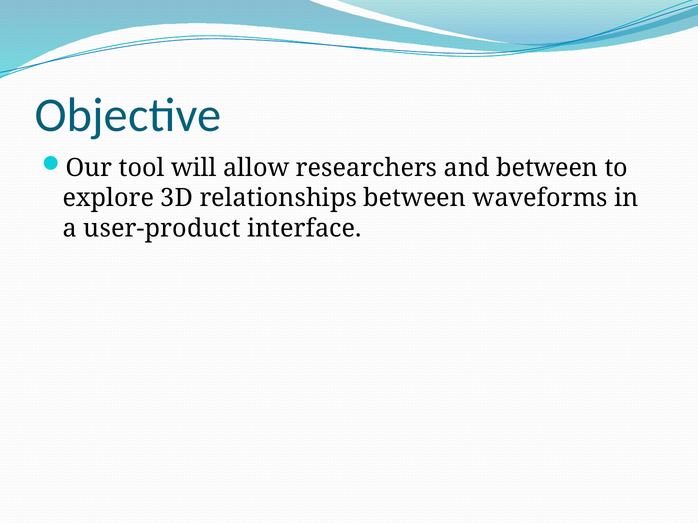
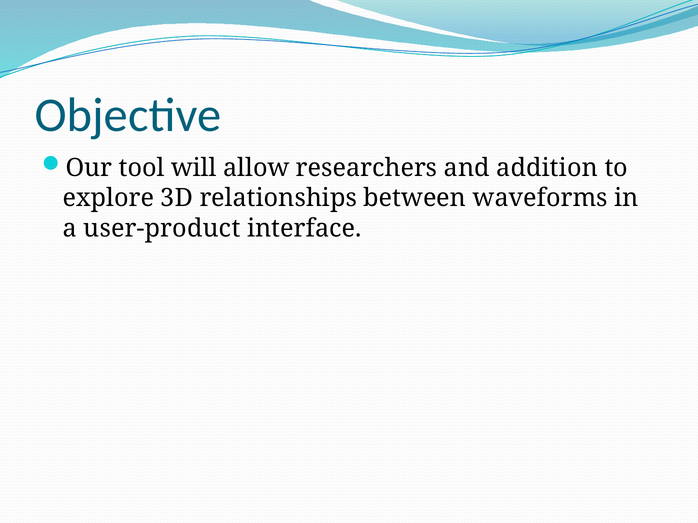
and between: between -> addition (547, 168)
